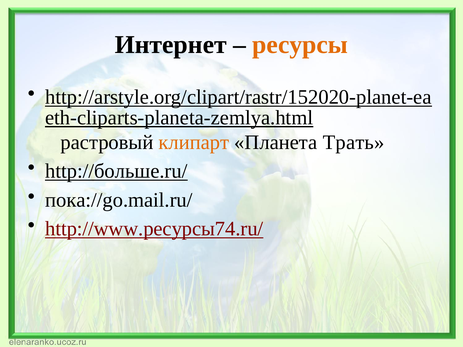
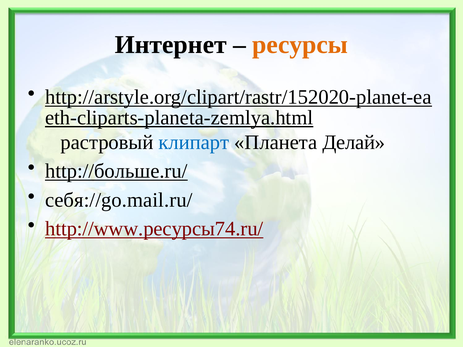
клипарт colour: orange -> blue (194, 142)
Трать: Трать -> Делай (354, 142)
пока://go.mail.ru/: пока://go.mail.ru/ -> себя://go.mail.ru/ (119, 200)
